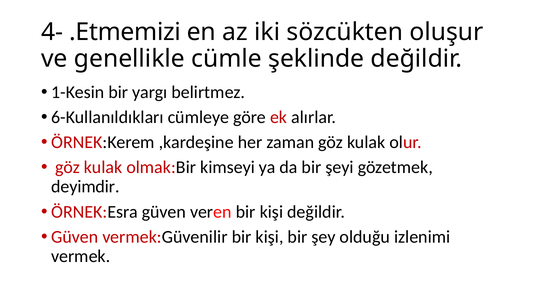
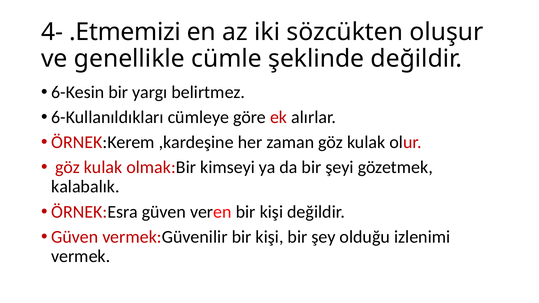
1-Kesin: 1-Kesin -> 6-Kesin (78, 92)
deyimdir: deyimdir -> kalabalık (85, 187)
